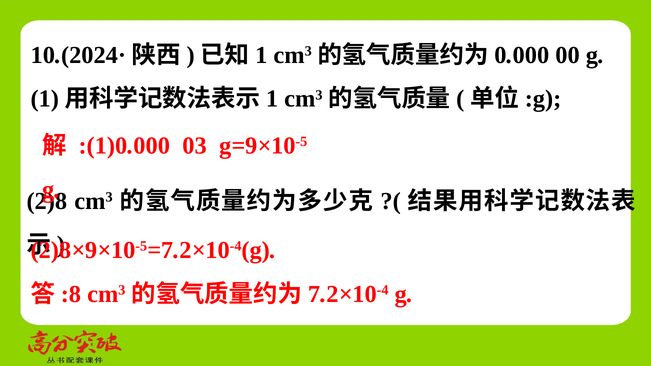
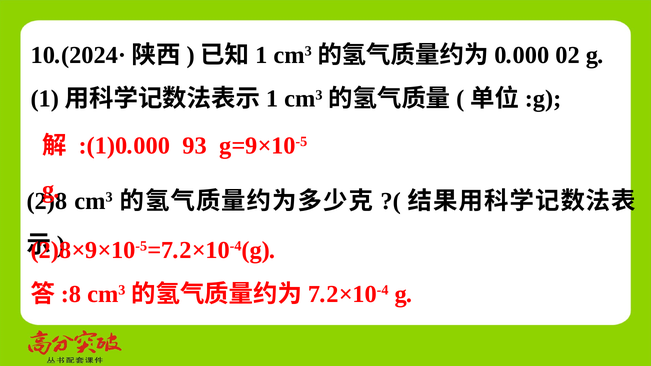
00: 00 -> 02 (568, 55)
03: 03 -> 93 (195, 146)
